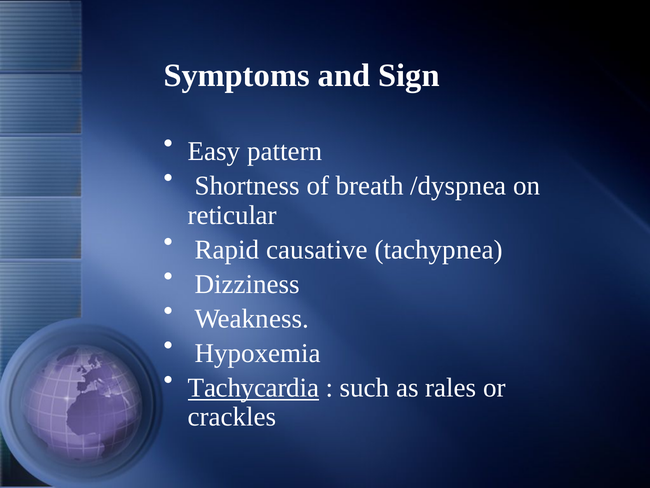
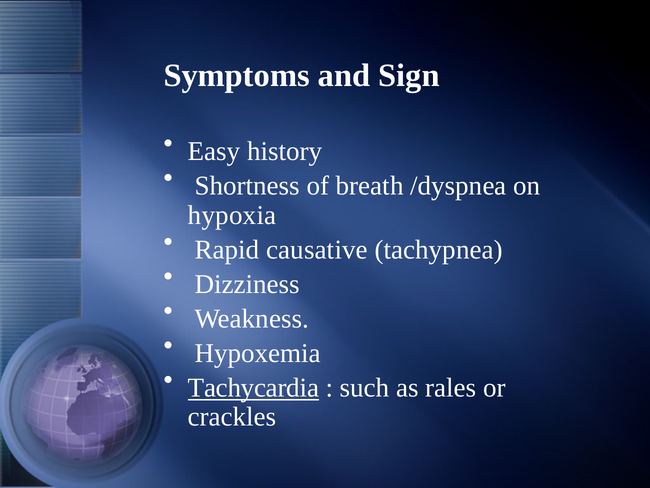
pattern: pattern -> history (285, 151)
reticular: reticular -> hypoxia (232, 215)
